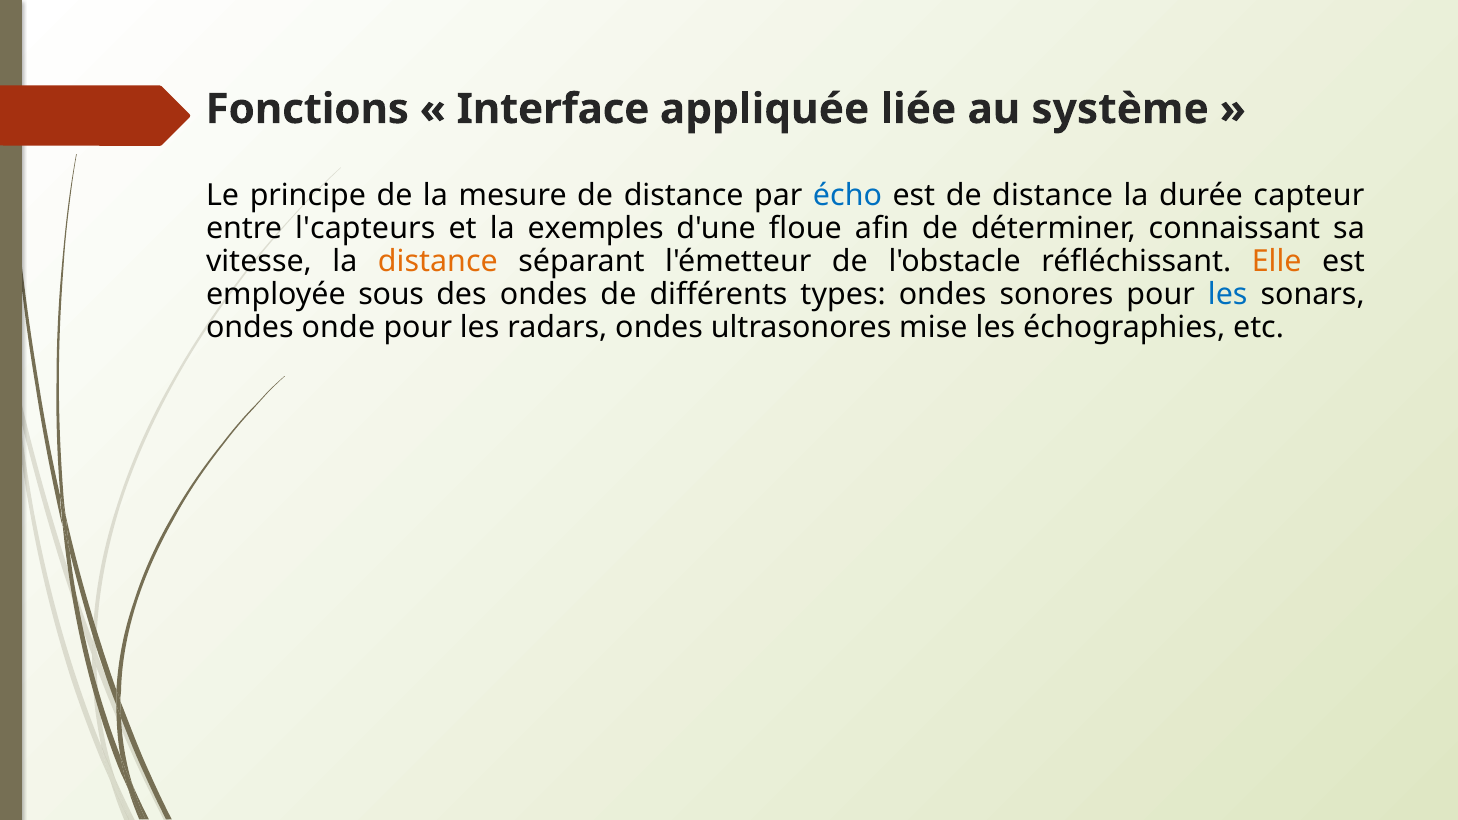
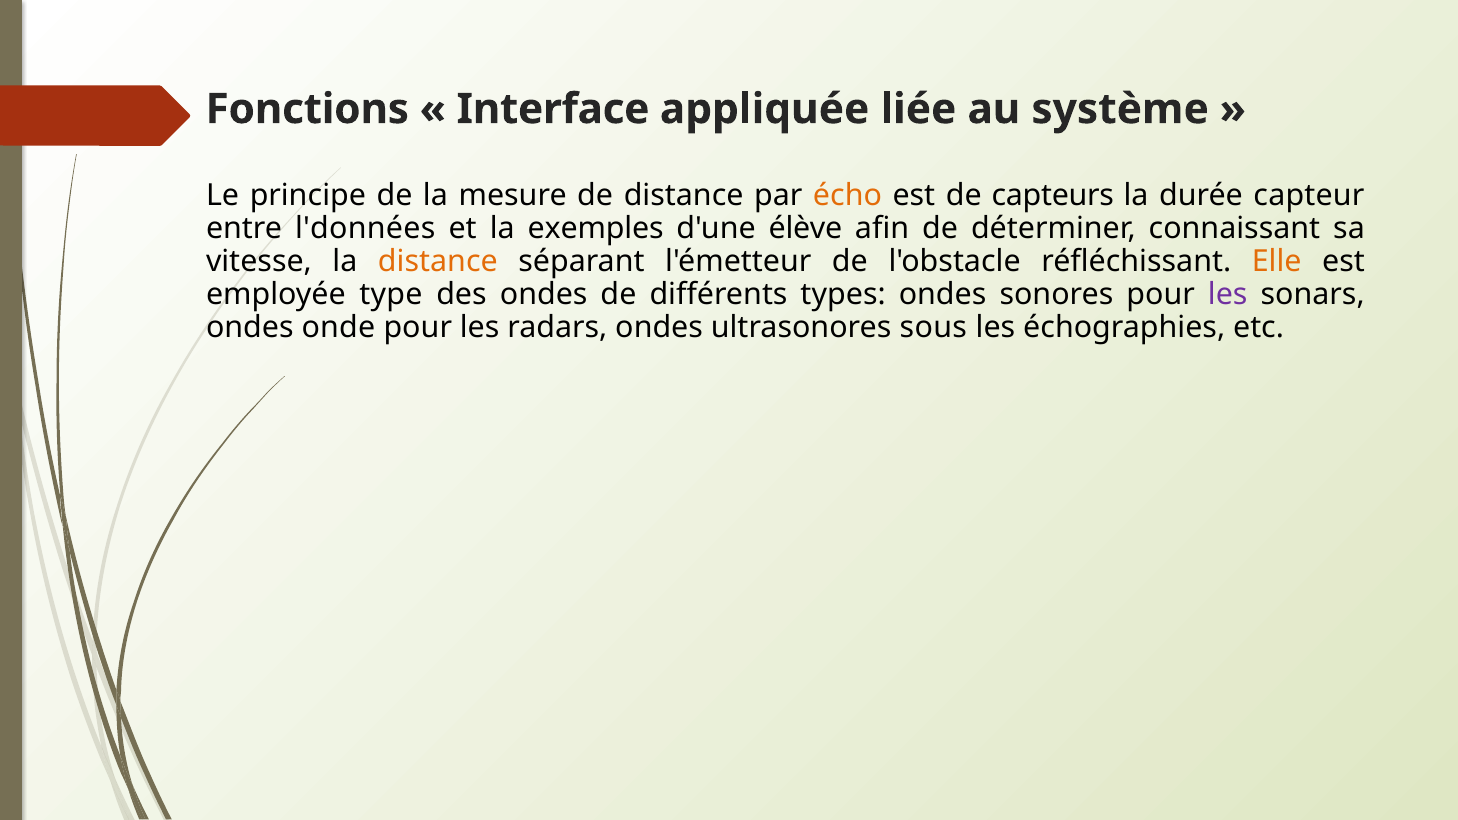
écho colour: blue -> orange (847, 196)
est de distance: distance -> capteurs (1053, 196)
l'capteurs: l'capteurs -> l'données (365, 229)
floue: floue -> élève (805, 229)
sous: sous -> type (391, 294)
les colour: blue -> purple (1228, 294)
mise: mise -> sous (933, 327)
